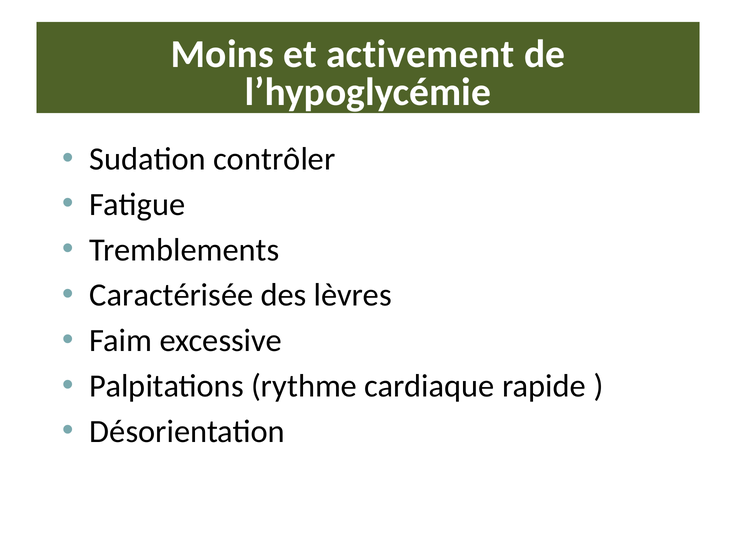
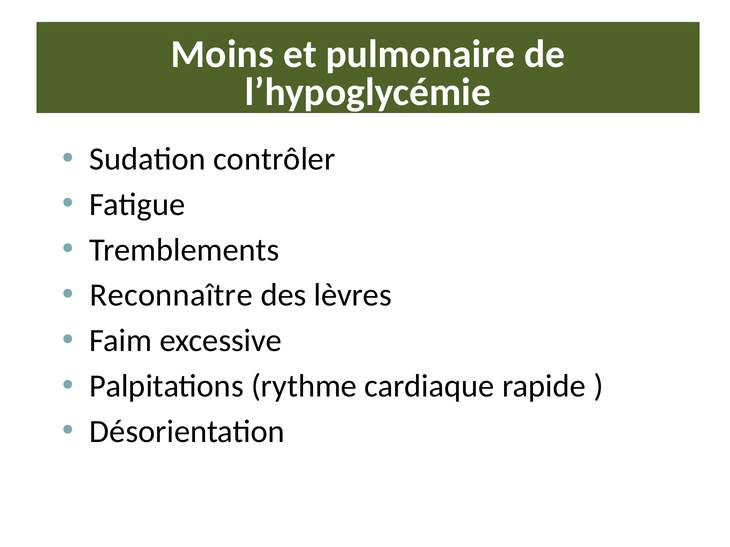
activement: activement -> pulmonaire (420, 54)
Caractérisée: Caractérisée -> Reconnaître (171, 296)
